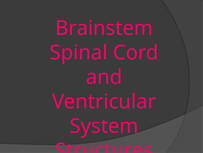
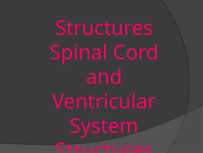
Brainstem: Brainstem -> Structures (104, 28)
